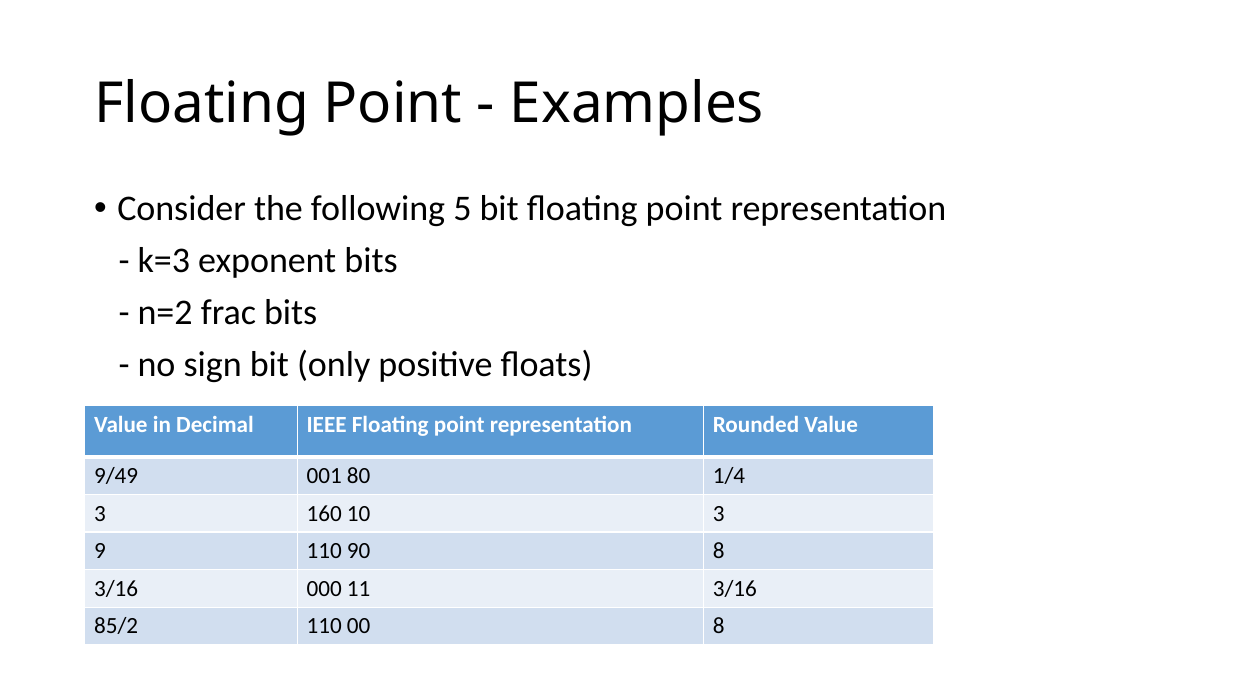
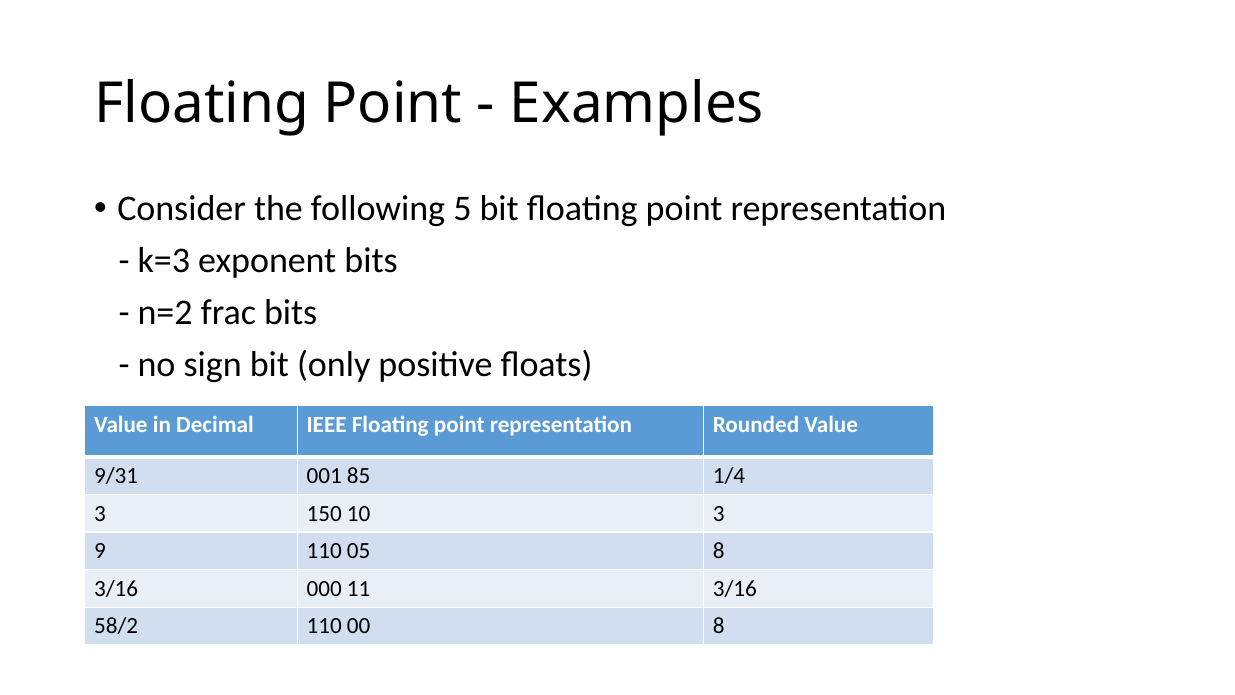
9/49: 9/49 -> 9/31 (116, 476)
80: 80 -> 85 (359, 476)
160: 160 -> 150 (324, 513)
90: 90 -> 05 (359, 551)
85/2: 85/2 -> 58/2 (116, 626)
